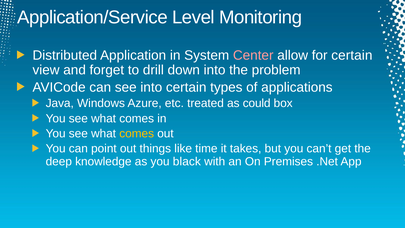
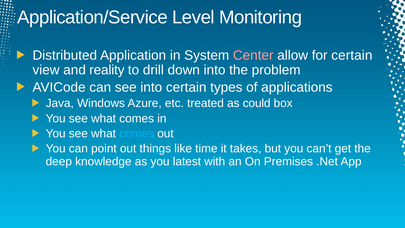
forget: forget -> reality (107, 70)
comes colour: yellow -> light blue (137, 134)
black: black -> latest (187, 161)
